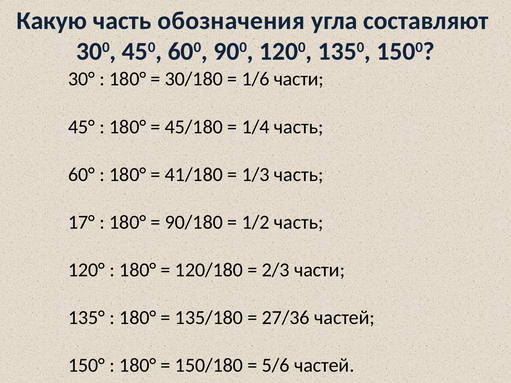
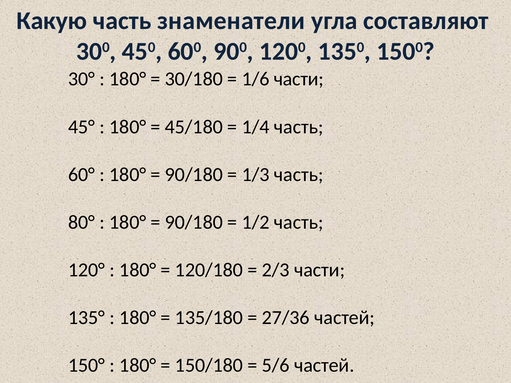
обозначения: обозначения -> знаменатели (231, 21)
41/180: 41/180 -> 90/180 (194, 175)
17°: 17° -> 80° (82, 222)
